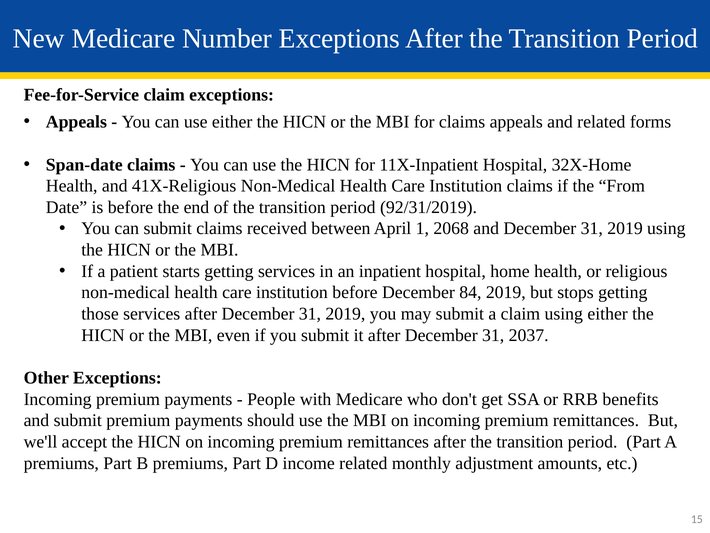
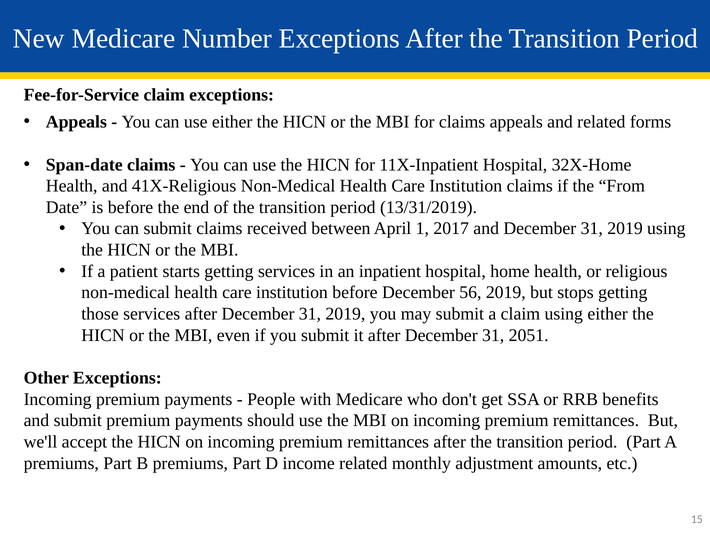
92/31/2019: 92/31/2019 -> 13/31/2019 (429, 207)
2068: 2068 -> 2017 (451, 228)
84: 84 -> 56 (470, 292)
2037: 2037 -> 2051 (529, 335)
